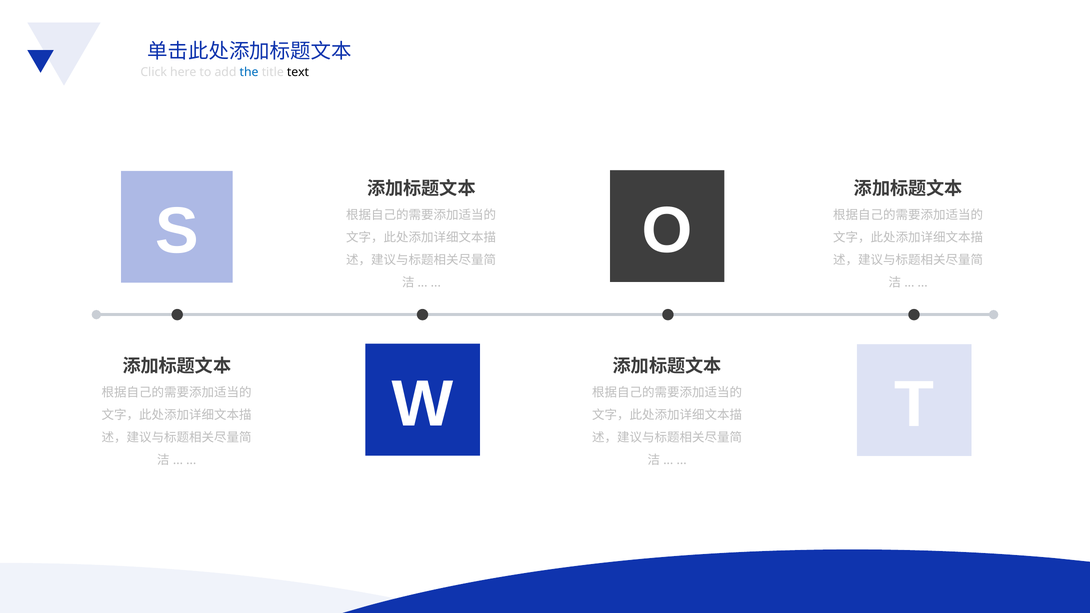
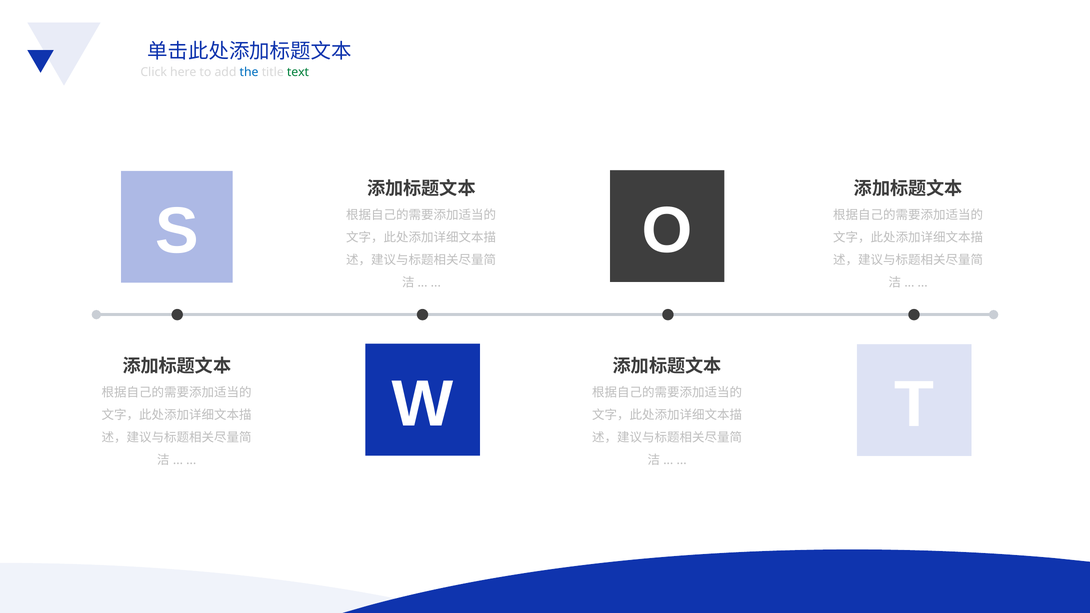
text colour: black -> green (298, 72)
